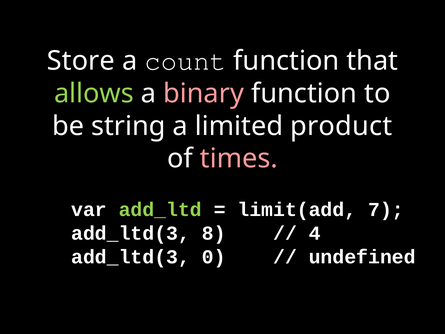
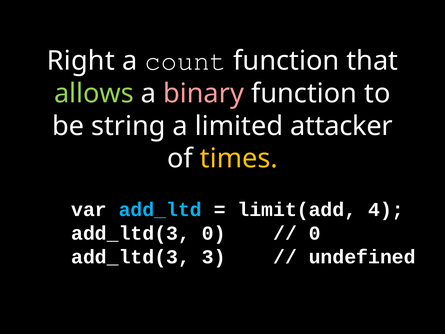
Store: Store -> Right (81, 61)
product: product -> attacker (342, 126)
times colour: pink -> yellow (239, 159)
add_ltd colour: light green -> light blue (160, 209)
7: 7 -> 4 (386, 209)
add_ltd(3 8: 8 -> 0 (214, 233)
4: 4 -> 0 (315, 233)
0: 0 -> 3 (214, 257)
